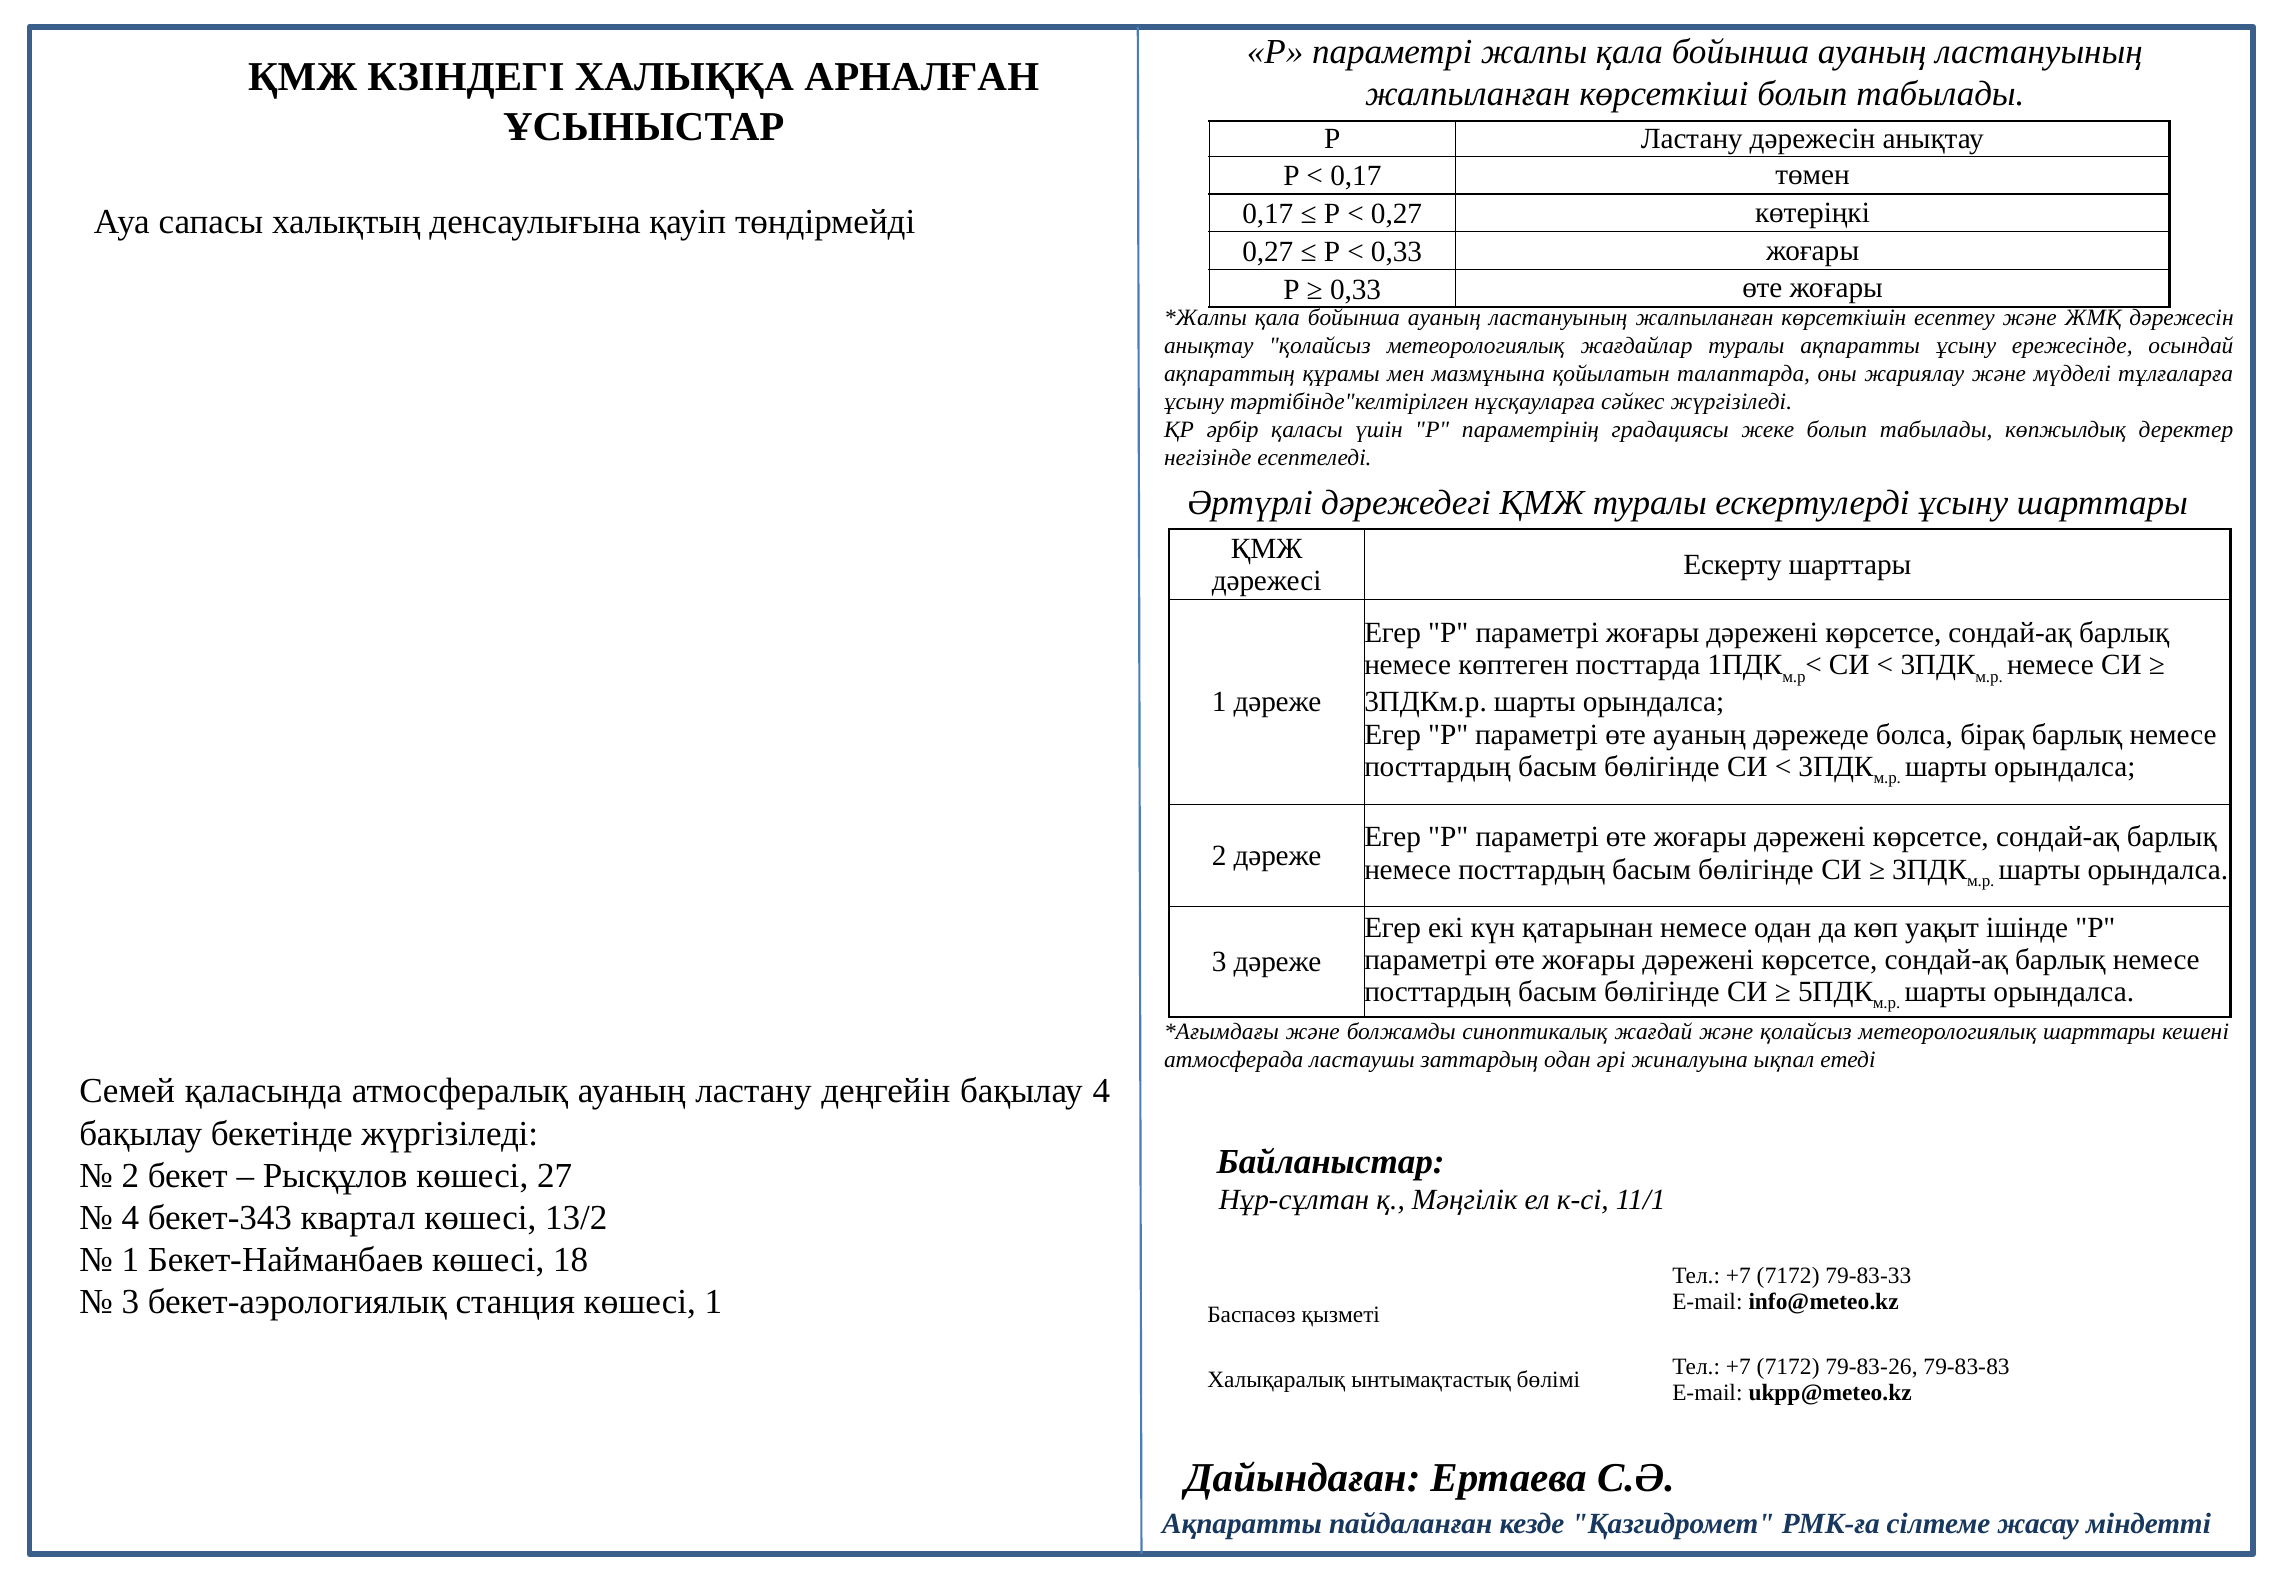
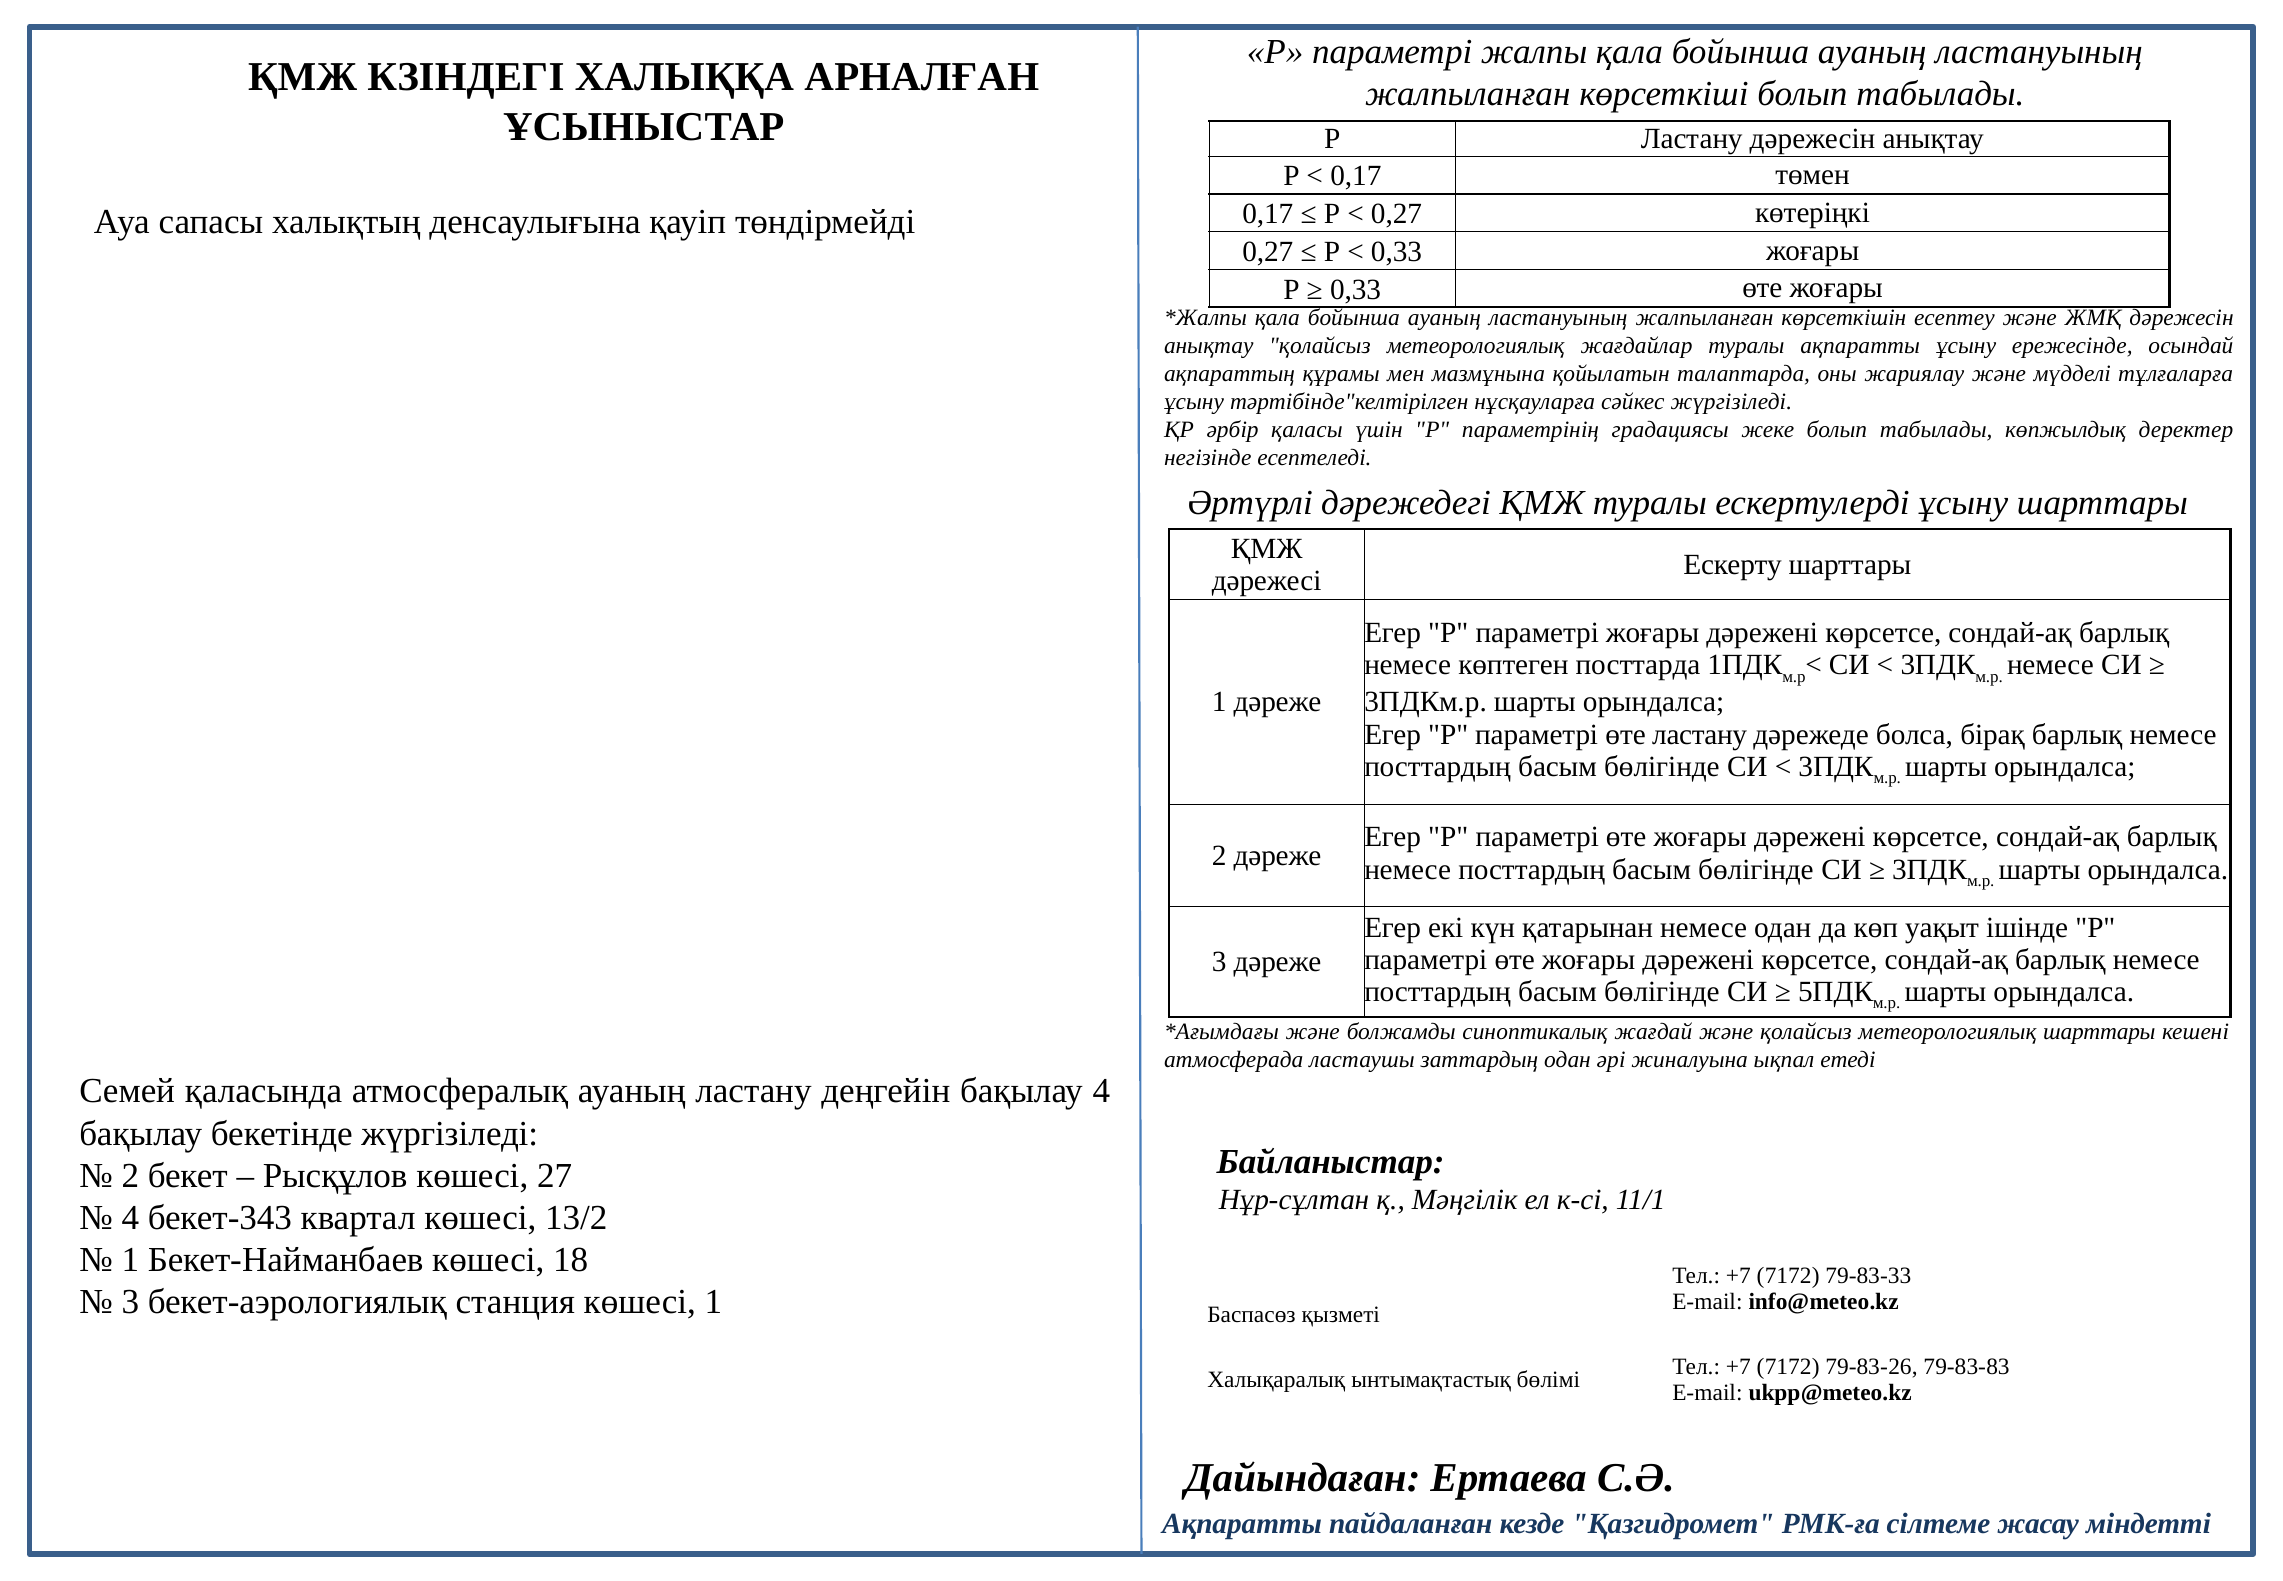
өте ауаның: ауаның -> ластану (1700, 734)
